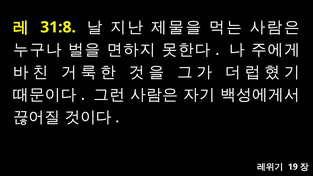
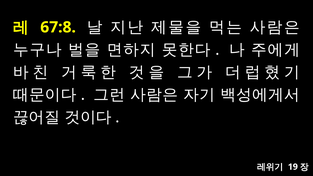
31:8: 31:8 -> 67:8 (58, 27)
